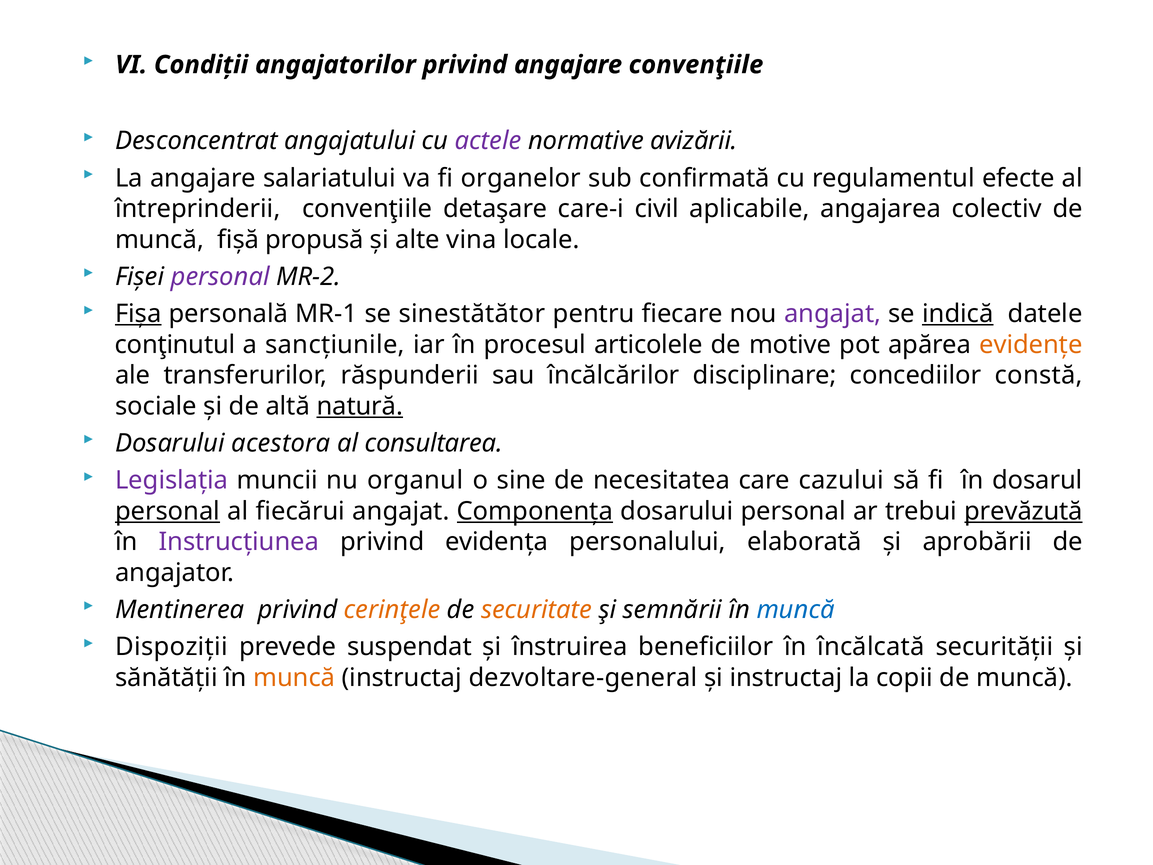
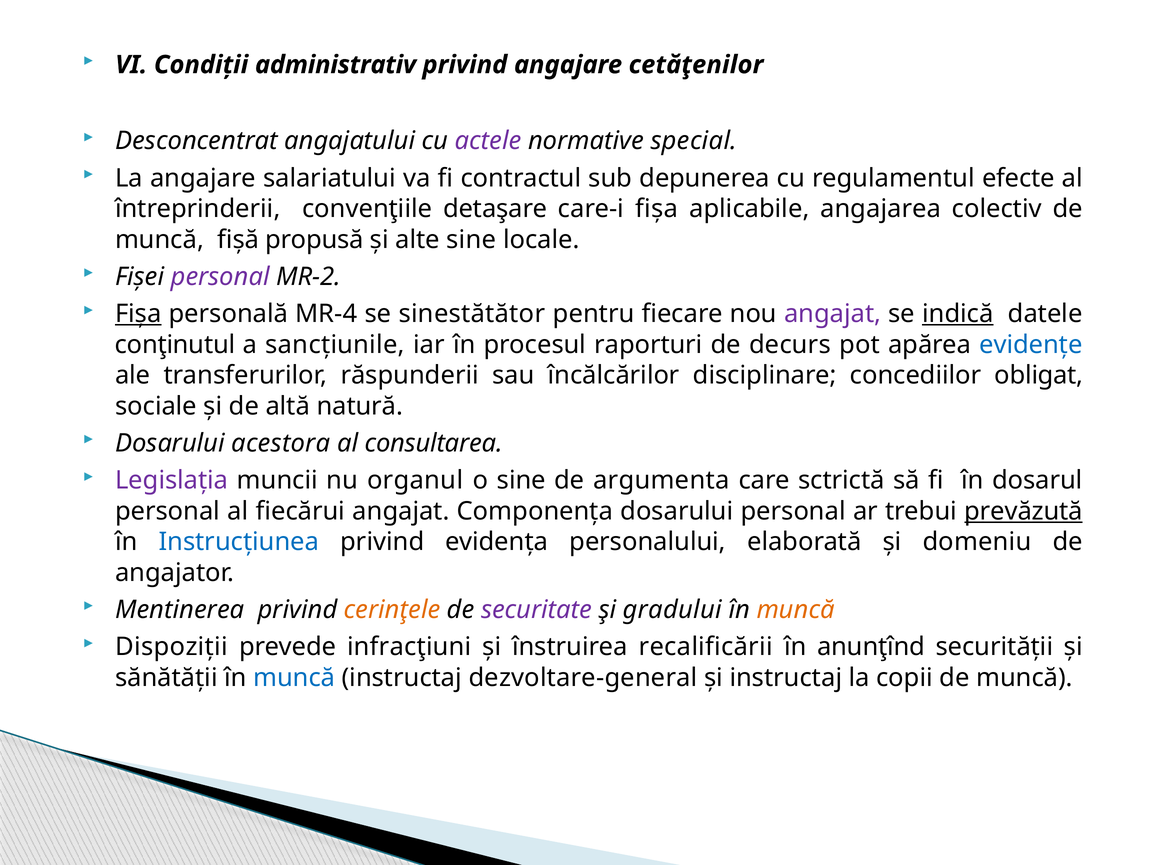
angajatorilor: angajatorilor -> administrativ (336, 65)
angajare convenţiile: convenţiile -> cetăţenilor (696, 65)
avizării: avizării -> special (694, 141)
organelor: organelor -> contractul (521, 178)
confirmată: confirmată -> depunerea (705, 178)
care-i civil: civil -> fișa (657, 209)
alte vina: vina -> sine (471, 240)
MR-1: MR-1 -> MR-4 (326, 314)
articolele: articolele -> raporturi (648, 345)
motive: motive -> decurs (790, 345)
evidențe colour: orange -> blue (1031, 345)
constă: constă -> obligat (1039, 375)
natură underline: present -> none (360, 406)
necesitatea: necesitatea -> argumenta (661, 480)
cazului: cazului -> sctrictă (841, 480)
personal underline: present -> none (168, 511)
Componența underline: present -> none (535, 511)
Instrucțiunea colour: purple -> blue (239, 542)
aprobării: aprobării -> domeniu (977, 542)
securitate colour: orange -> purple (537, 610)
semnării: semnării -> gradului (672, 610)
muncă colour: blue -> orange (796, 610)
suspendat: suspendat -> infracţiuni (409, 647)
beneficiilor: beneficiilor -> recalificării (706, 647)
încălcată: încălcată -> anunţînd (871, 647)
muncă colour: orange -> blue (294, 677)
